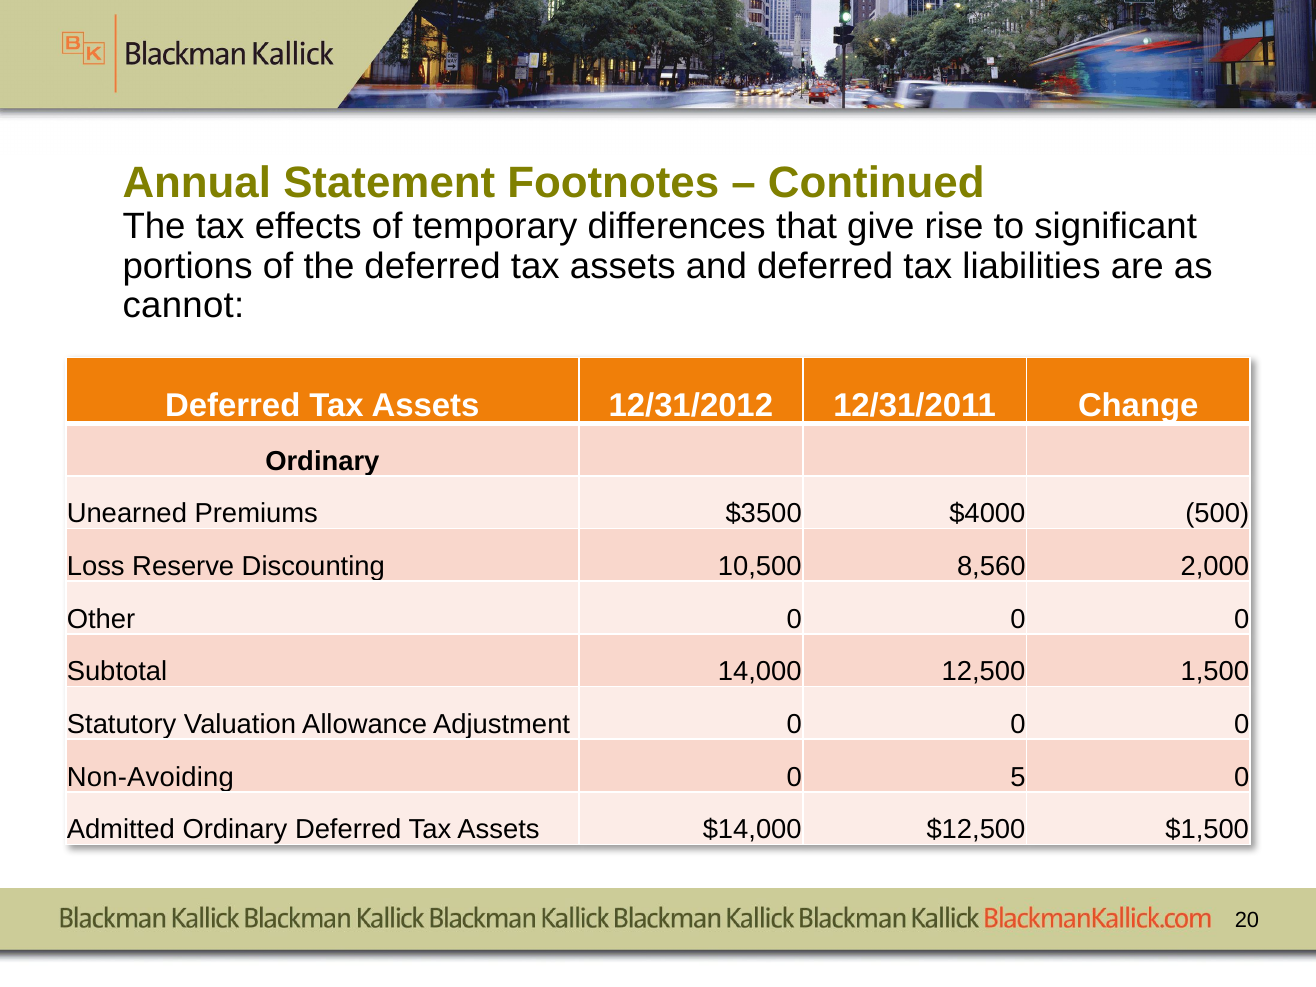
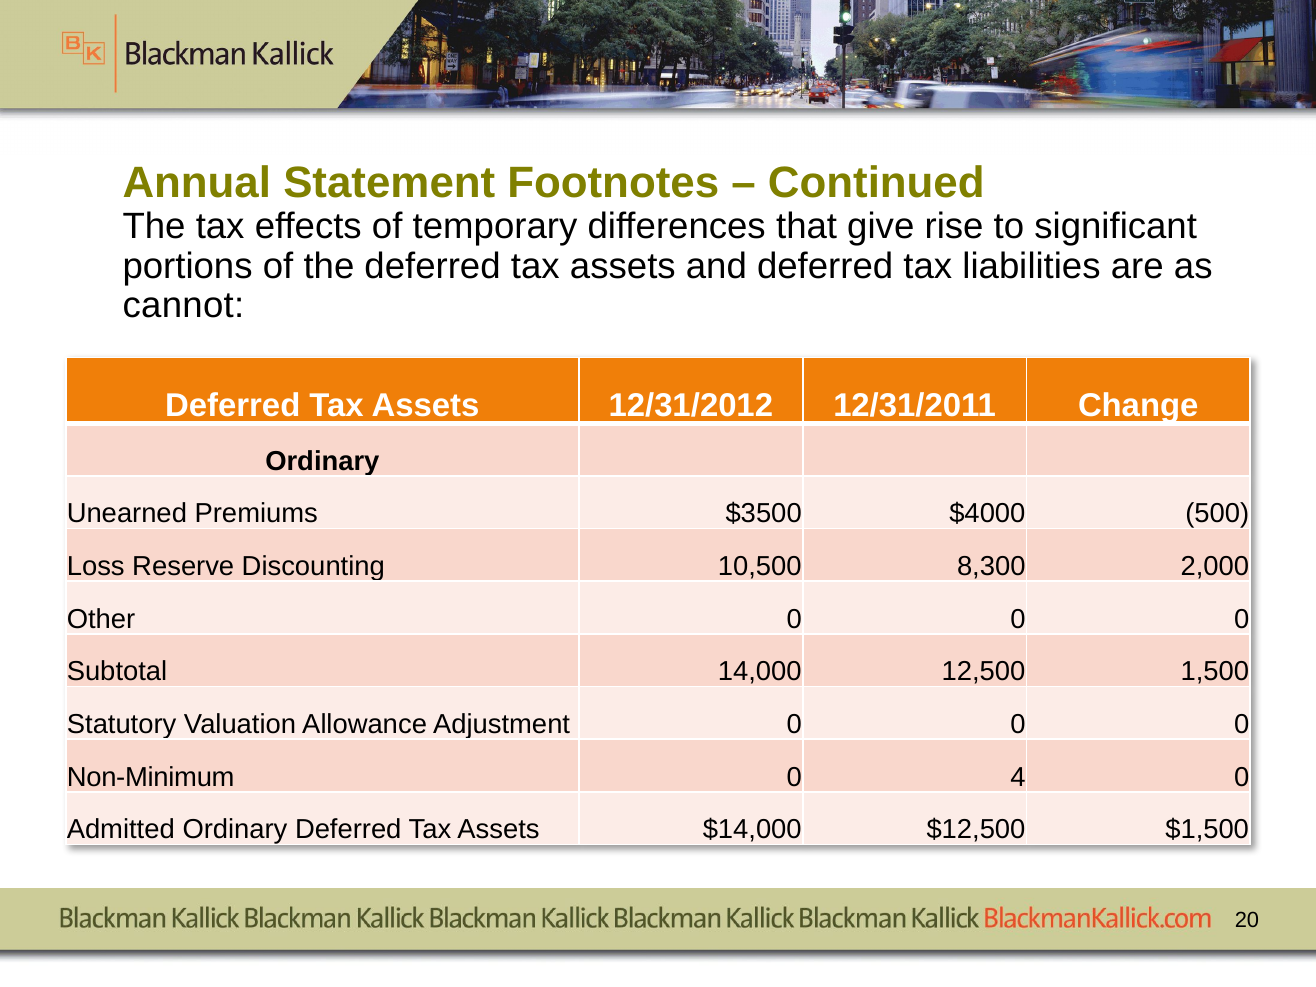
8,560: 8,560 -> 8,300 (991, 566)
Non-Avoiding: Non-Avoiding -> Non-Minimum (151, 777)
5: 5 -> 4 (1018, 777)
